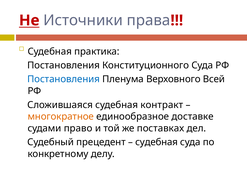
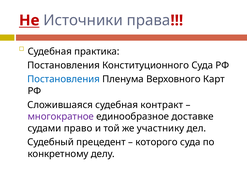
Всей: Всей -> Карт (214, 79)
многократное colour: orange -> purple (61, 117)
поставках: поставках -> участнику (161, 128)
судебная: судебная -> которого (157, 142)
